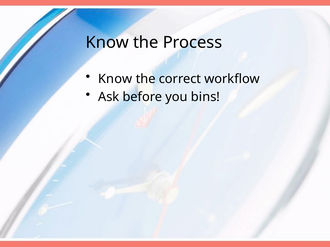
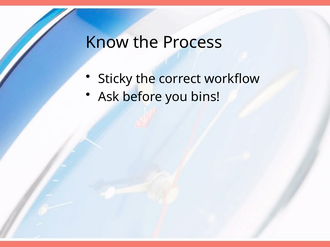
Know: Know -> Sticky (115, 79)
